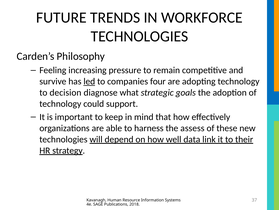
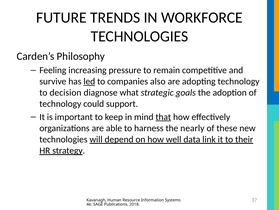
four: four -> also (158, 81)
that underline: none -> present (163, 117)
assess: assess -> nearly (192, 128)
